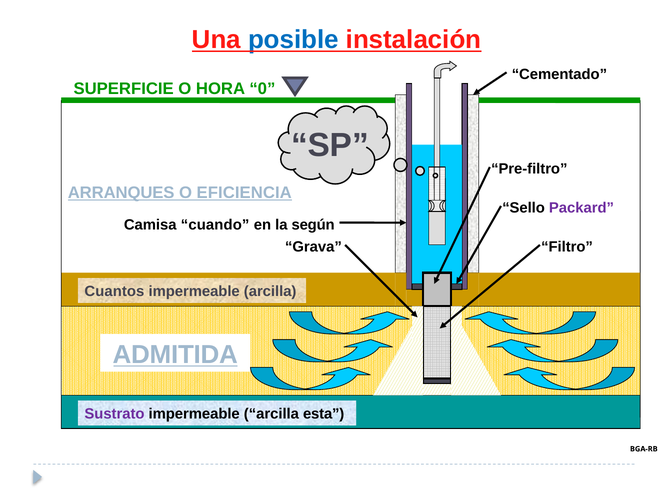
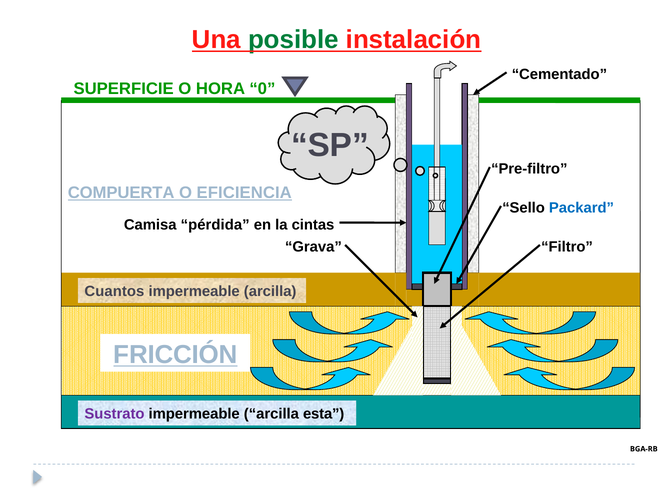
posible colour: blue -> green (293, 40)
ARRANQUES: ARRANQUES -> COMPUERTA (121, 193)
Packard colour: purple -> blue (581, 208)
cuando: cuando -> pérdida (215, 225)
según: según -> cintas (313, 225)
ADMITIDA: ADMITIDA -> FRICCIÓN (175, 355)
